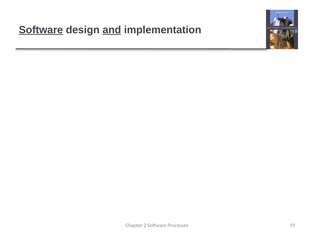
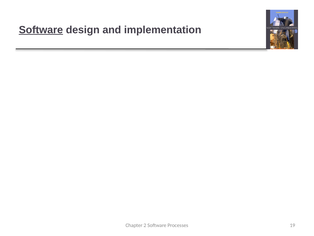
and underline: present -> none (112, 30)
